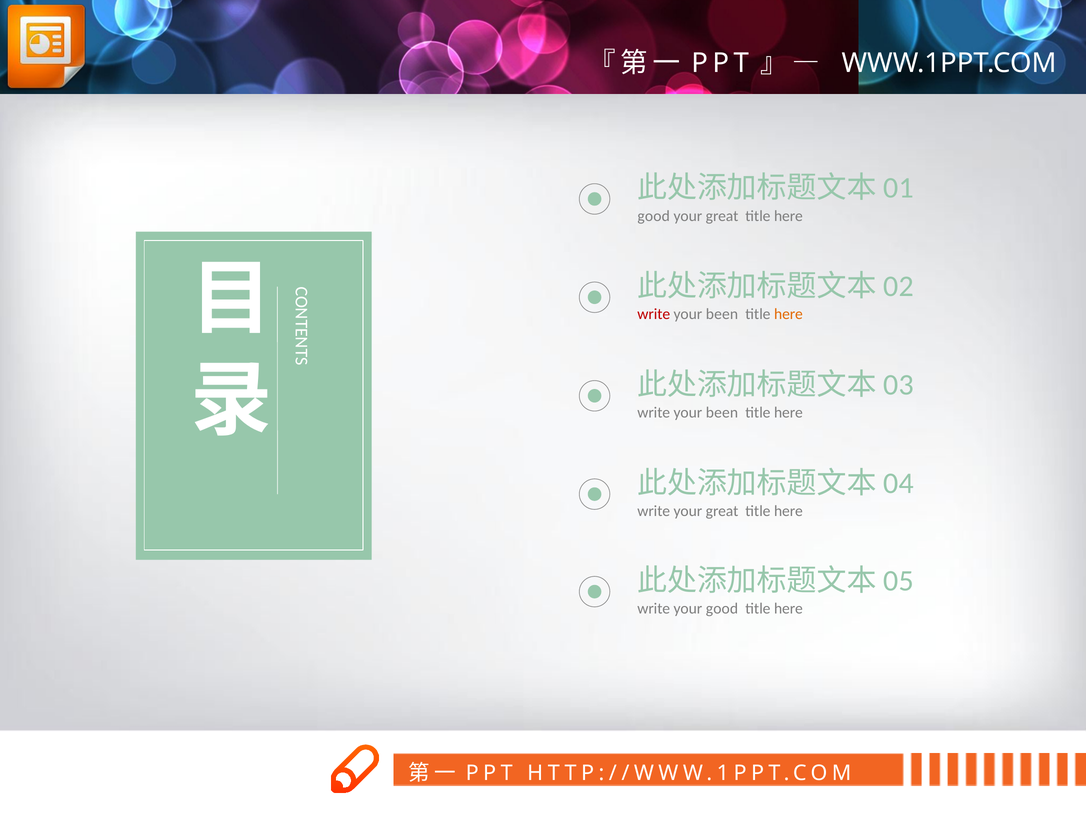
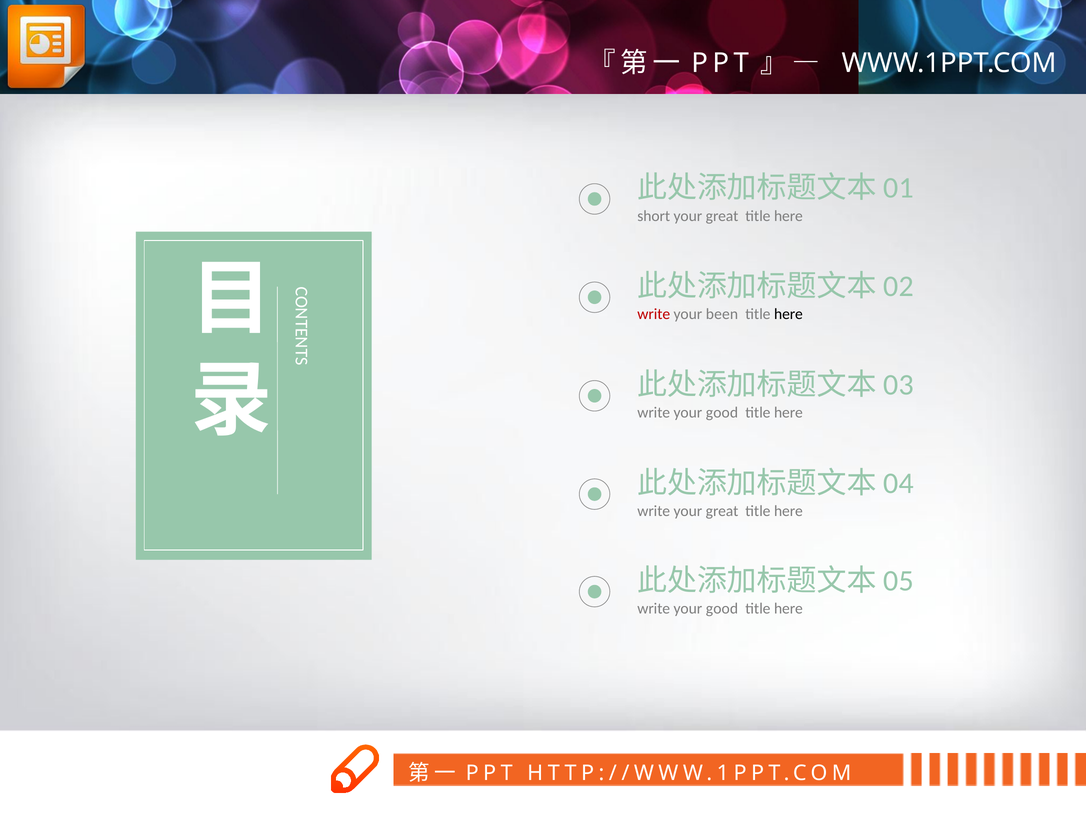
good: good -> short (654, 216)
here colour: orange -> black (788, 314)
been: been -> good (722, 413)
